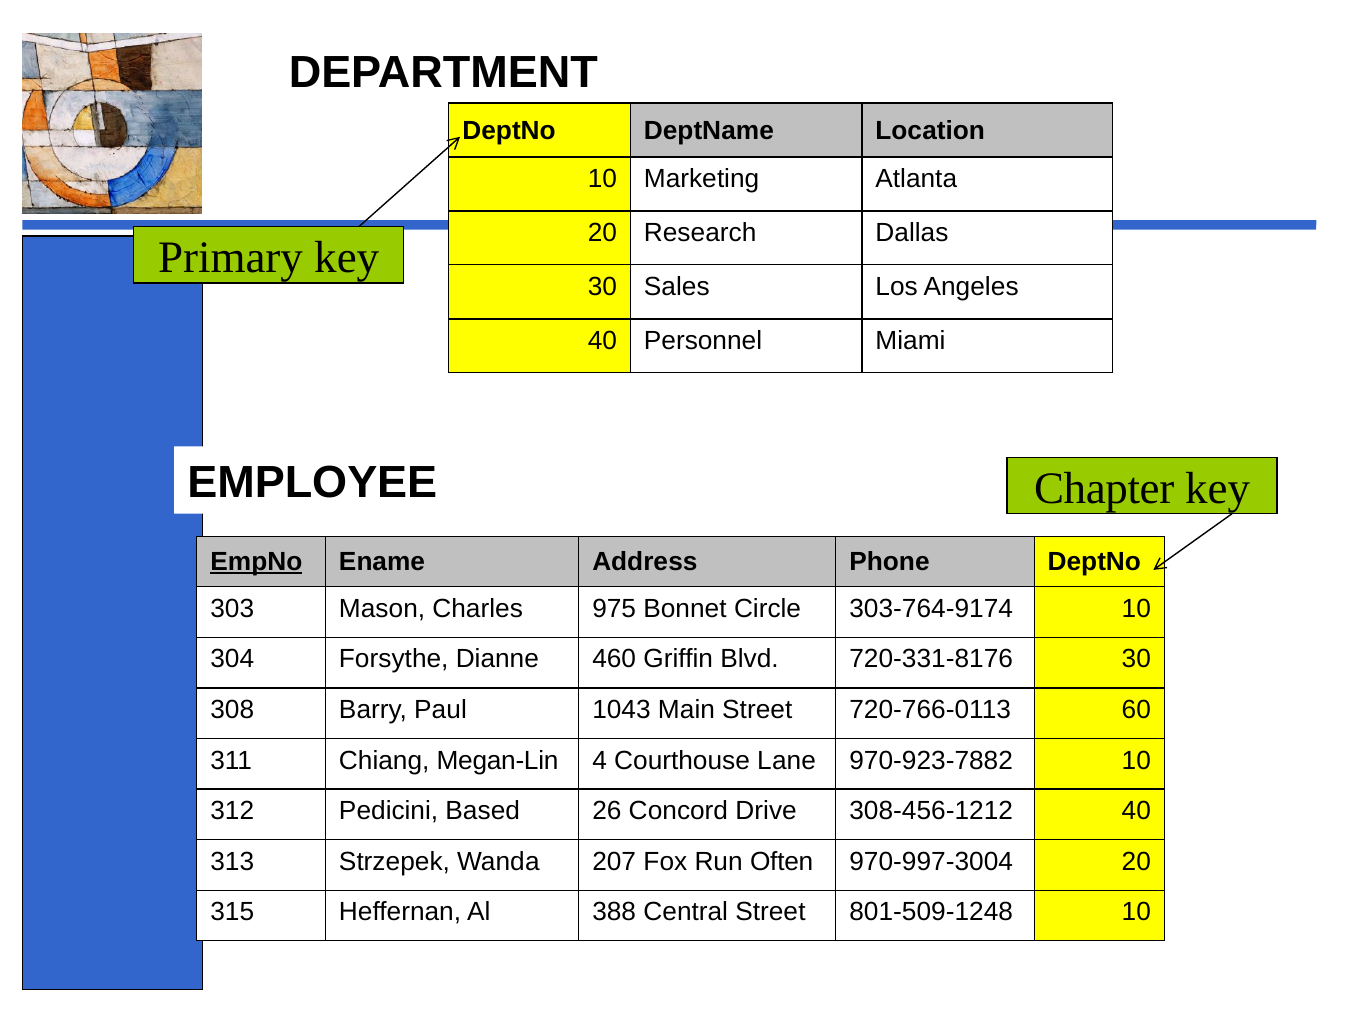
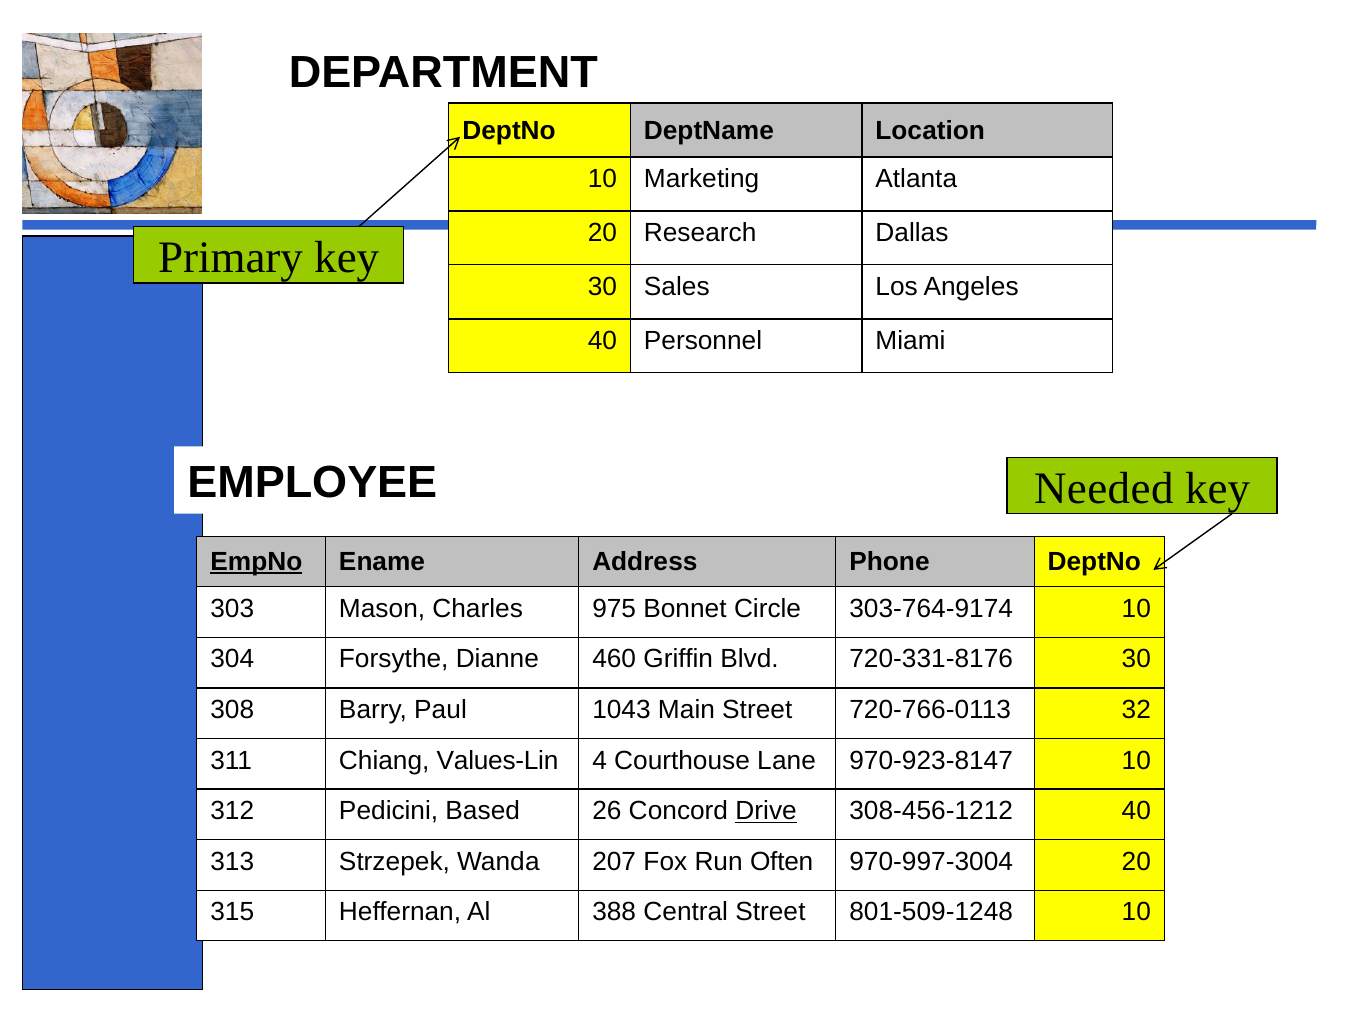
Chapter: Chapter -> Needed (1104, 489)
60: 60 -> 32 (1136, 710)
Megan-Lin: Megan-Lin -> Values-Lin (498, 761)
970-923-7882: 970-923-7882 -> 970-923-8147 (931, 761)
Drive underline: none -> present (766, 811)
